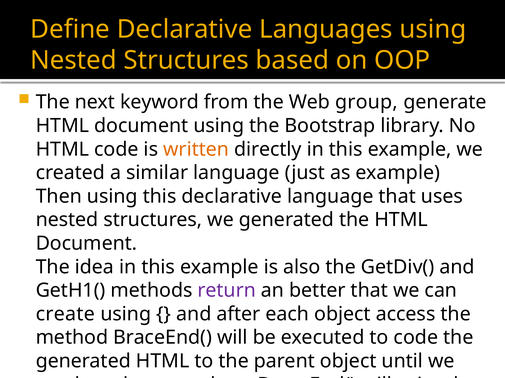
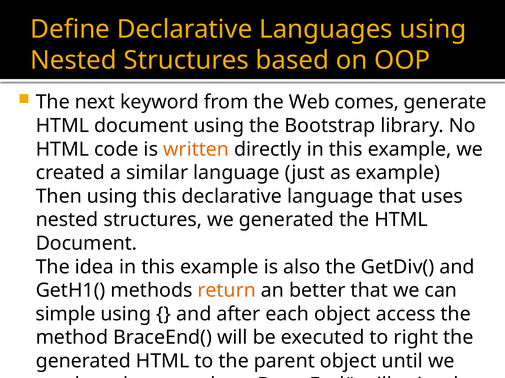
group: group -> comes (367, 102)
return colour: purple -> orange (227, 291)
create: create -> simple (66, 315)
to code: code -> right (416, 338)
